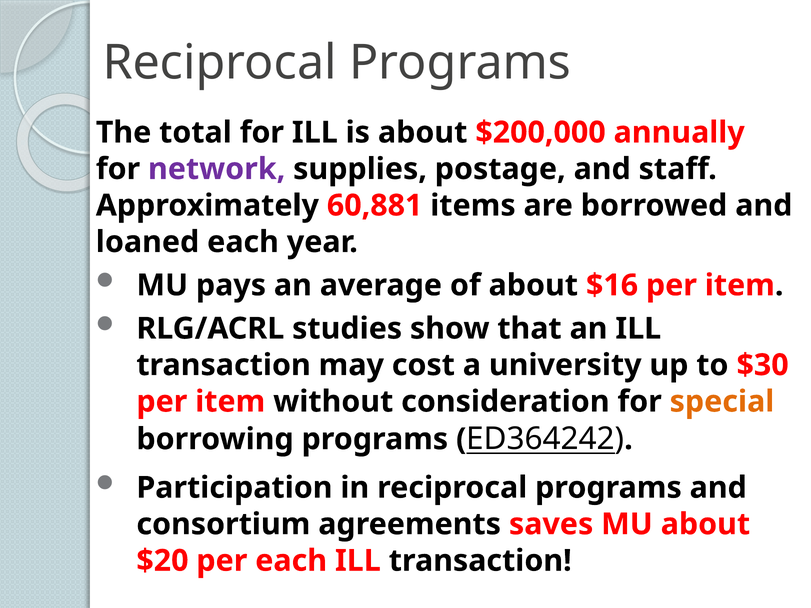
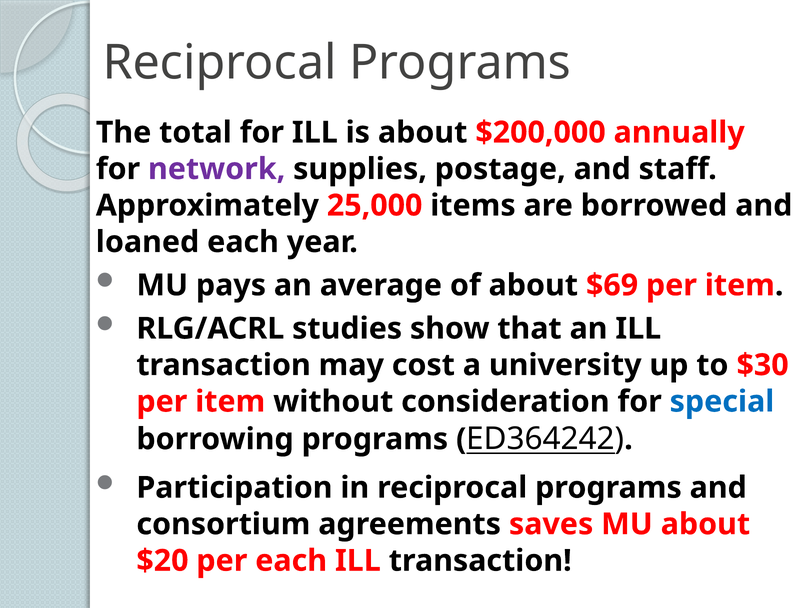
60,881: 60,881 -> 25,000 (375, 206)
$16: $16 -> $69 (612, 285)
special colour: orange -> blue (722, 402)
